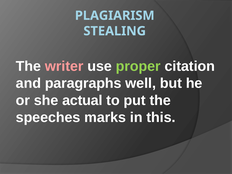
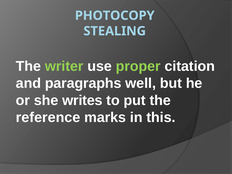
PLAGIARISM: PLAGIARISM -> PHOTOCOPY (115, 16)
writer colour: pink -> light green (64, 66)
actual: actual -> writes (82, 100)
speeches: speeches -> reference (48, 117)
